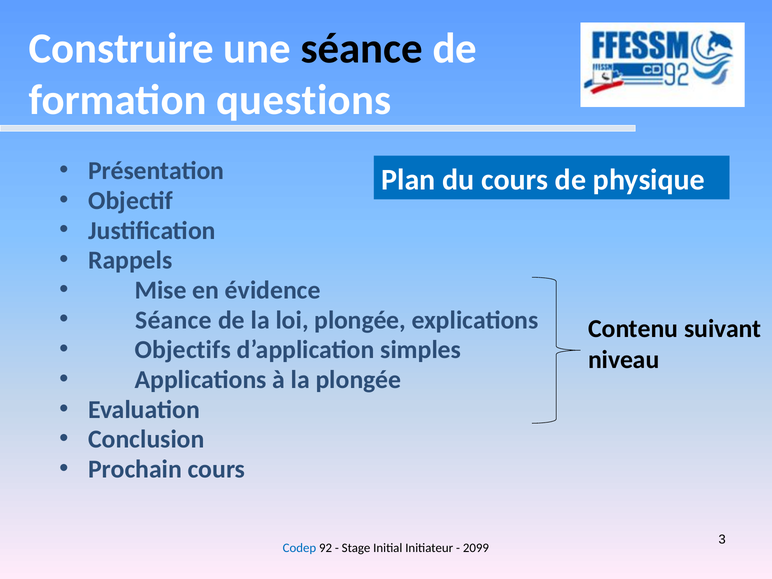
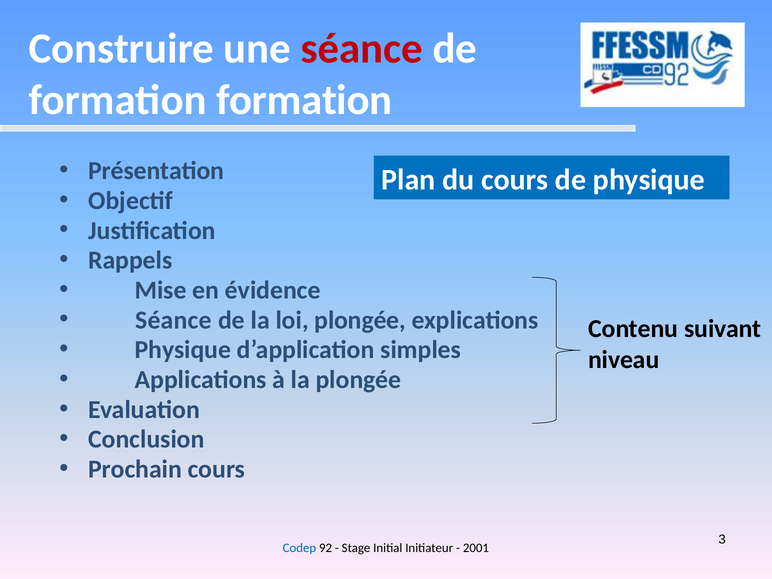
séance colour: black -> red (362, 48)
formation questions: questions -> formation (304, 100)
Objectifs: Objectifs -> Physique (183, 350)
2099: 2099 -> 2001 (476, 548)
